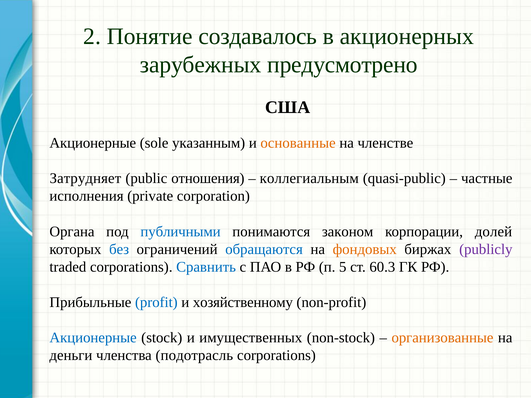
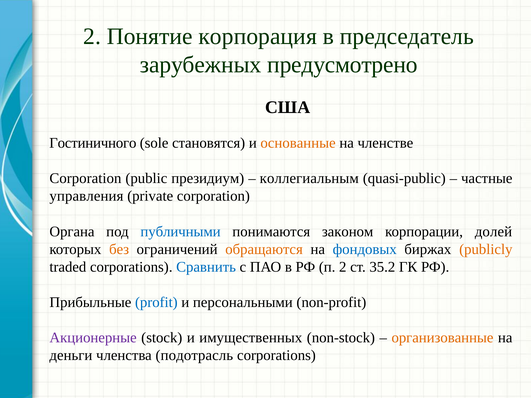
создавалось: создавалось -> корпорация (258, 36)
акционерных: акционерных -> председатель (407, 36)
Акционерные: Акционерные -> Гостиничного (93, 143)
указанным: указанным -> становятся (209, 143)
Затрудняет: Затрудняет -> Corporation (85, 179)
отношения: отношения -> президиум (208, 179)
исполнения: исполнения -> управления (86, 196)
без colour: blue -> orange (119, 249)
обращаются colour: blue -> orange (264, 249)
фондовых colour: orange -> blue (365, 249)
publicly colour: purple -> orange (486, 249)
п 5: 5 -> 2 (343, 267)
60.3: 60.3 -> 35.2 (382, 267)
хозяйственному: хозяйственному -> персональными (243, 302)
Акционерные colour: blue -> purple (93, 338)
